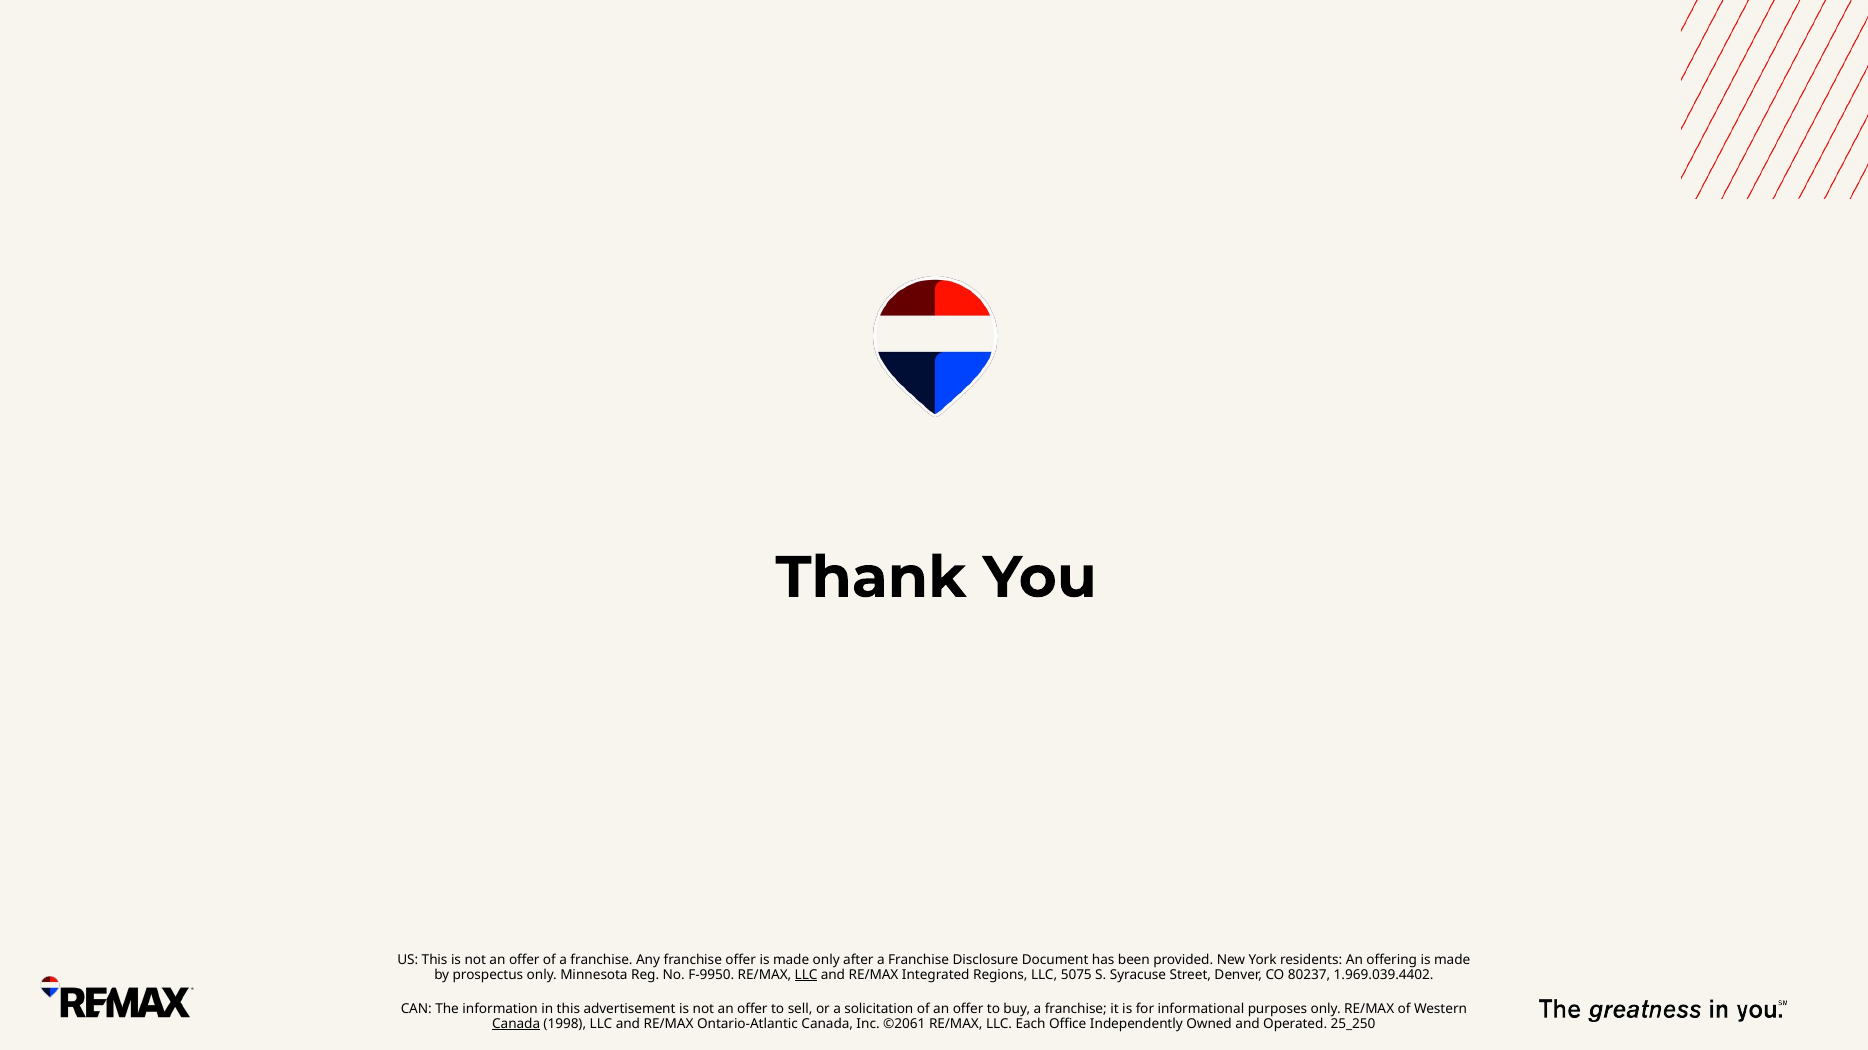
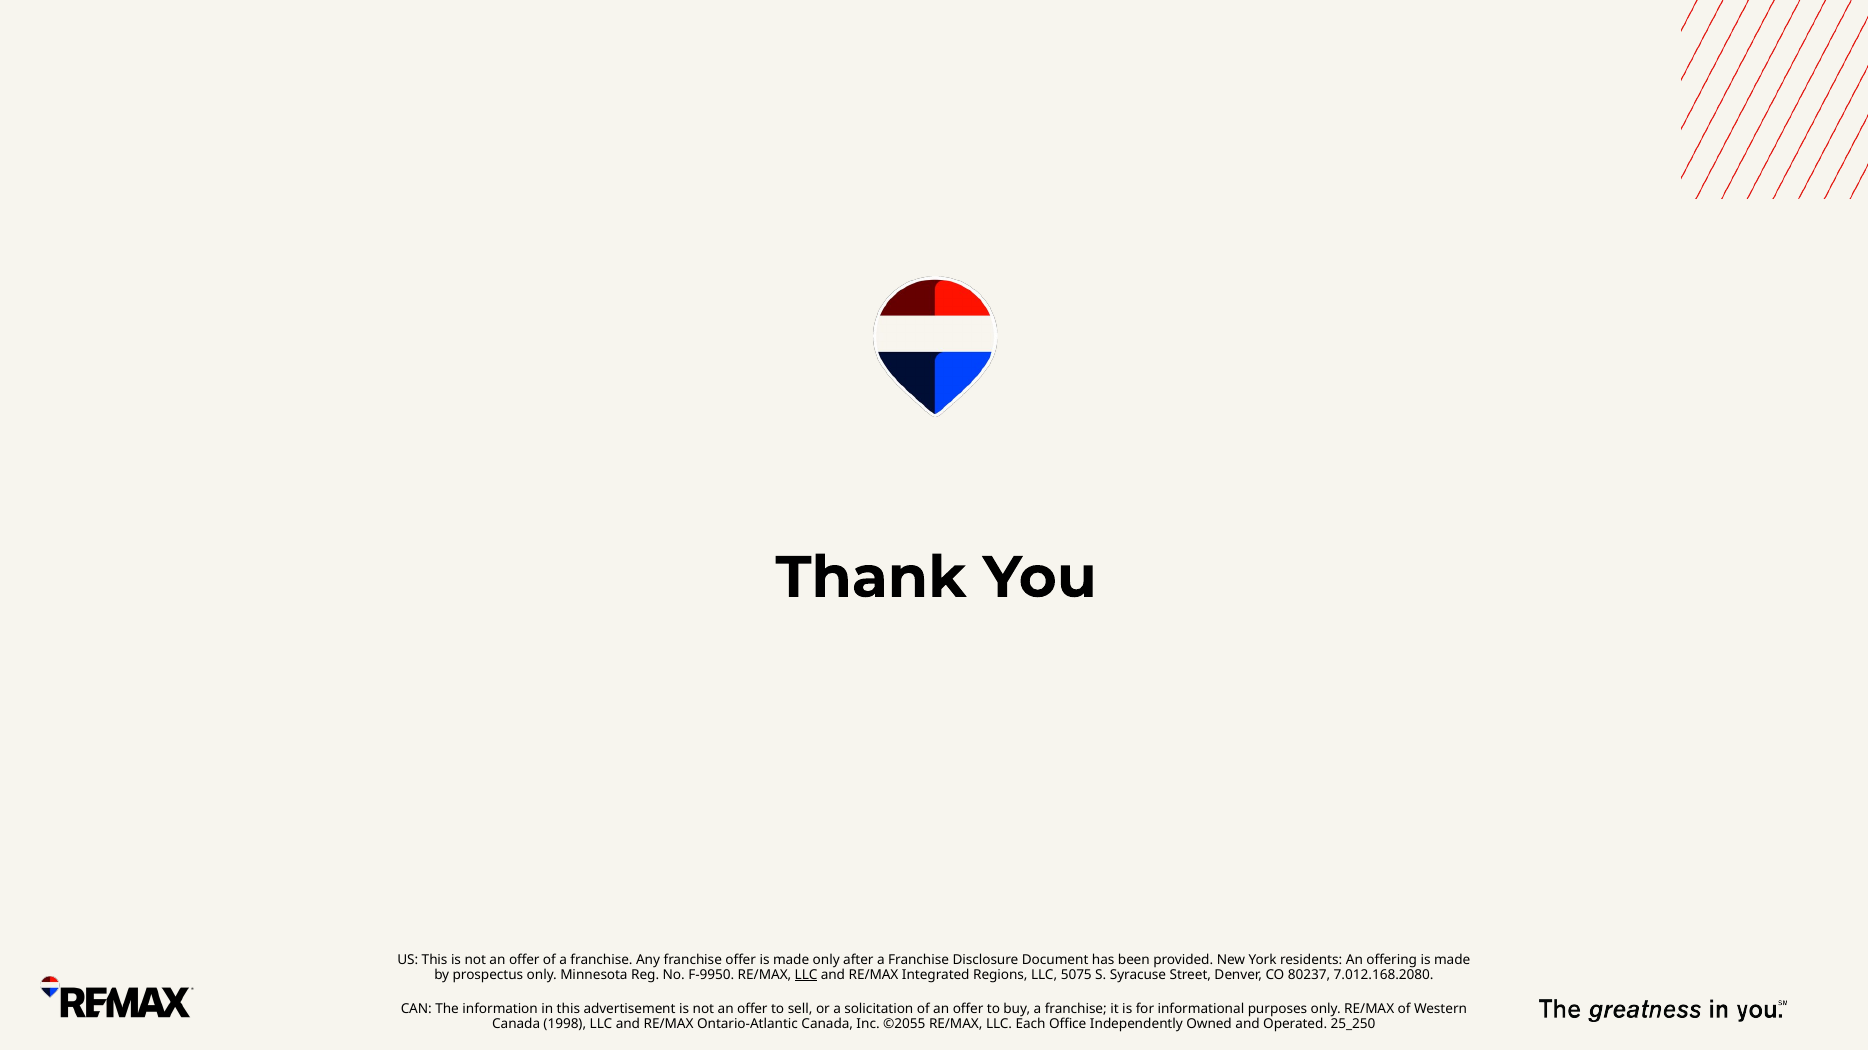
1.969.039.4402: 1.969.039.4402 -> 7.012.168.2080 (1384, 976)
Canada underline: present -> none (516, 1025)
©2061: ©2061 -> ©2055 (904, 1025)
